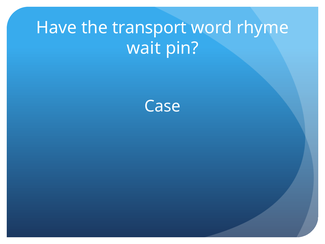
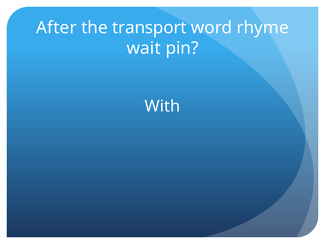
Have: Have -> After (56, 28)
Case: Case -> With (162, 106)
